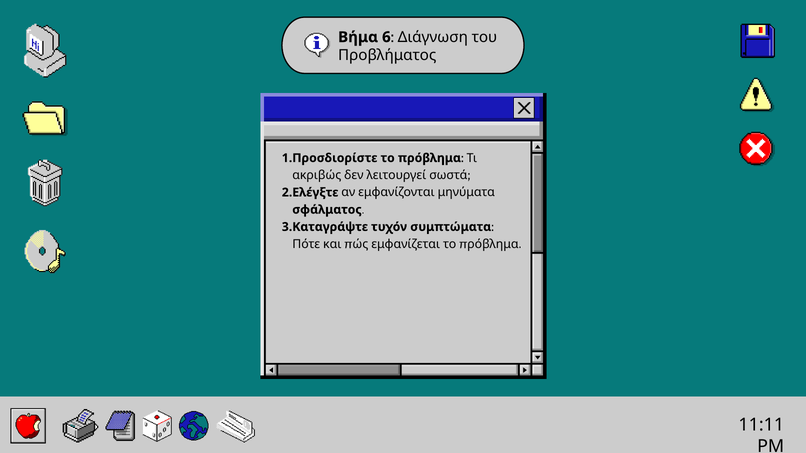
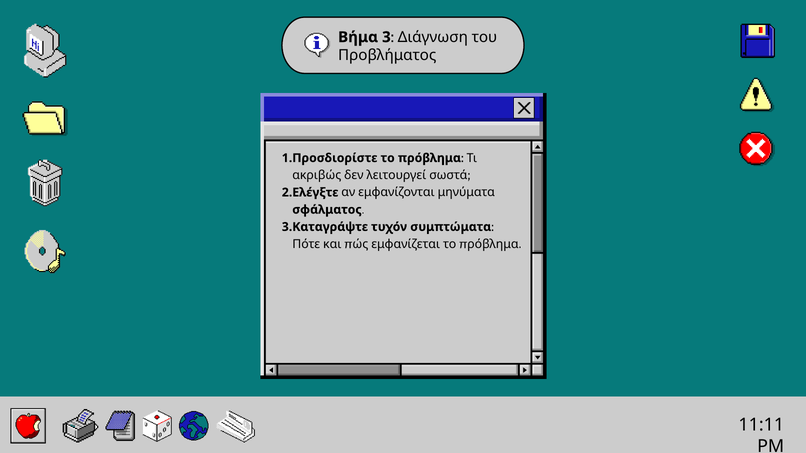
6: 6 -> 3 (386, 37)
